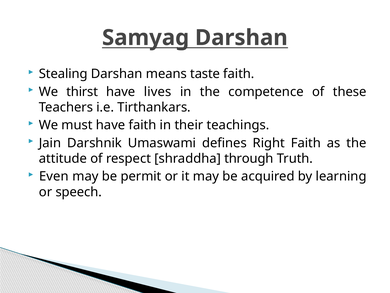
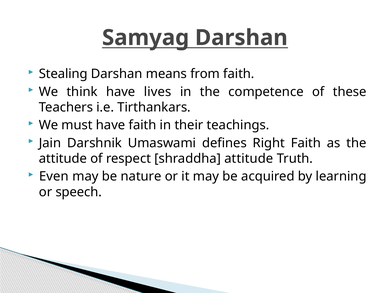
taste: taste -> from (205, 74)
thirst: thirst -> think (82, 92)
shraddha through: through -> attitude (249, 158)
permit: permit -> nature (141, 176)
